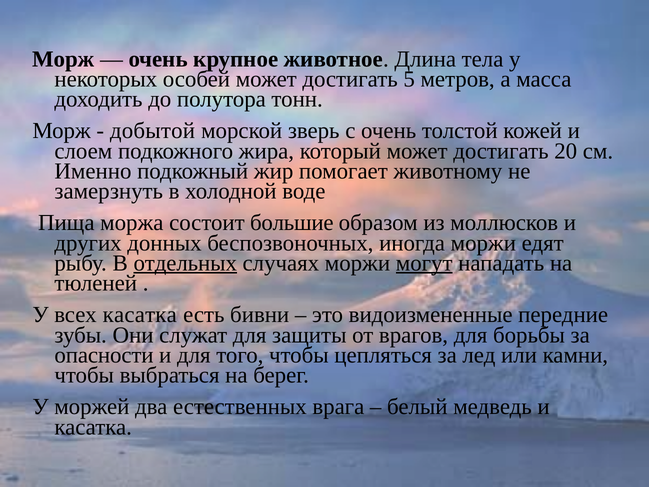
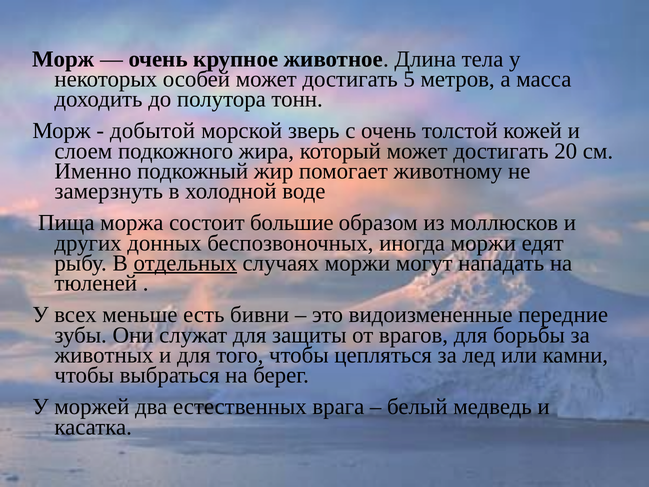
могут underline: present -> none (424, 263)
всех касатка: касатка -> меньше (140, 315)
опасности: опасности -> животных (104, 355)
